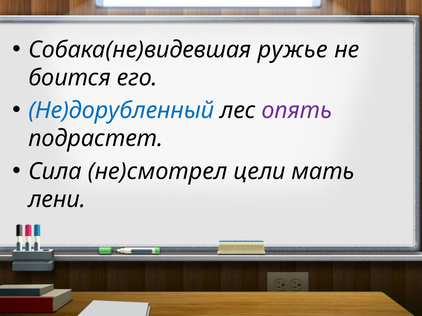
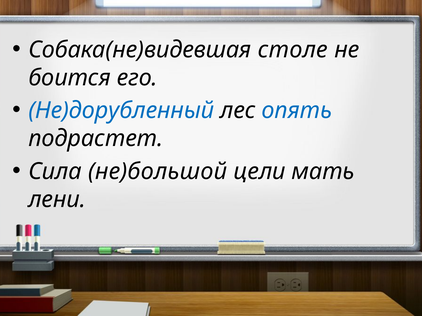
ружье: ружье -> столе (293, 50)
опять colour: purple -> blue (297, 111)
не)смотрел: не)смотрел -> не)большой (158, 172)
